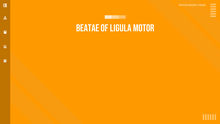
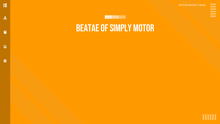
Ligula: Ligula -> Simply (121, 28)
